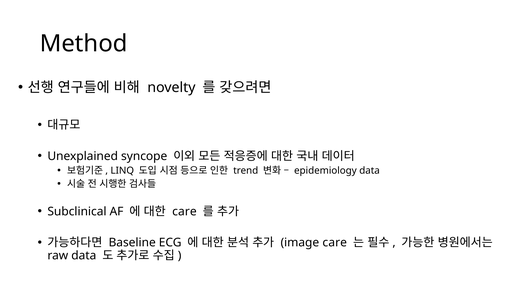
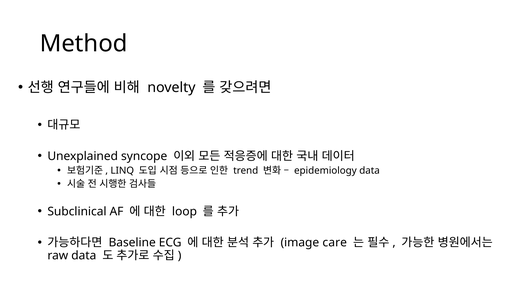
care: care -> loop (184, 212)
